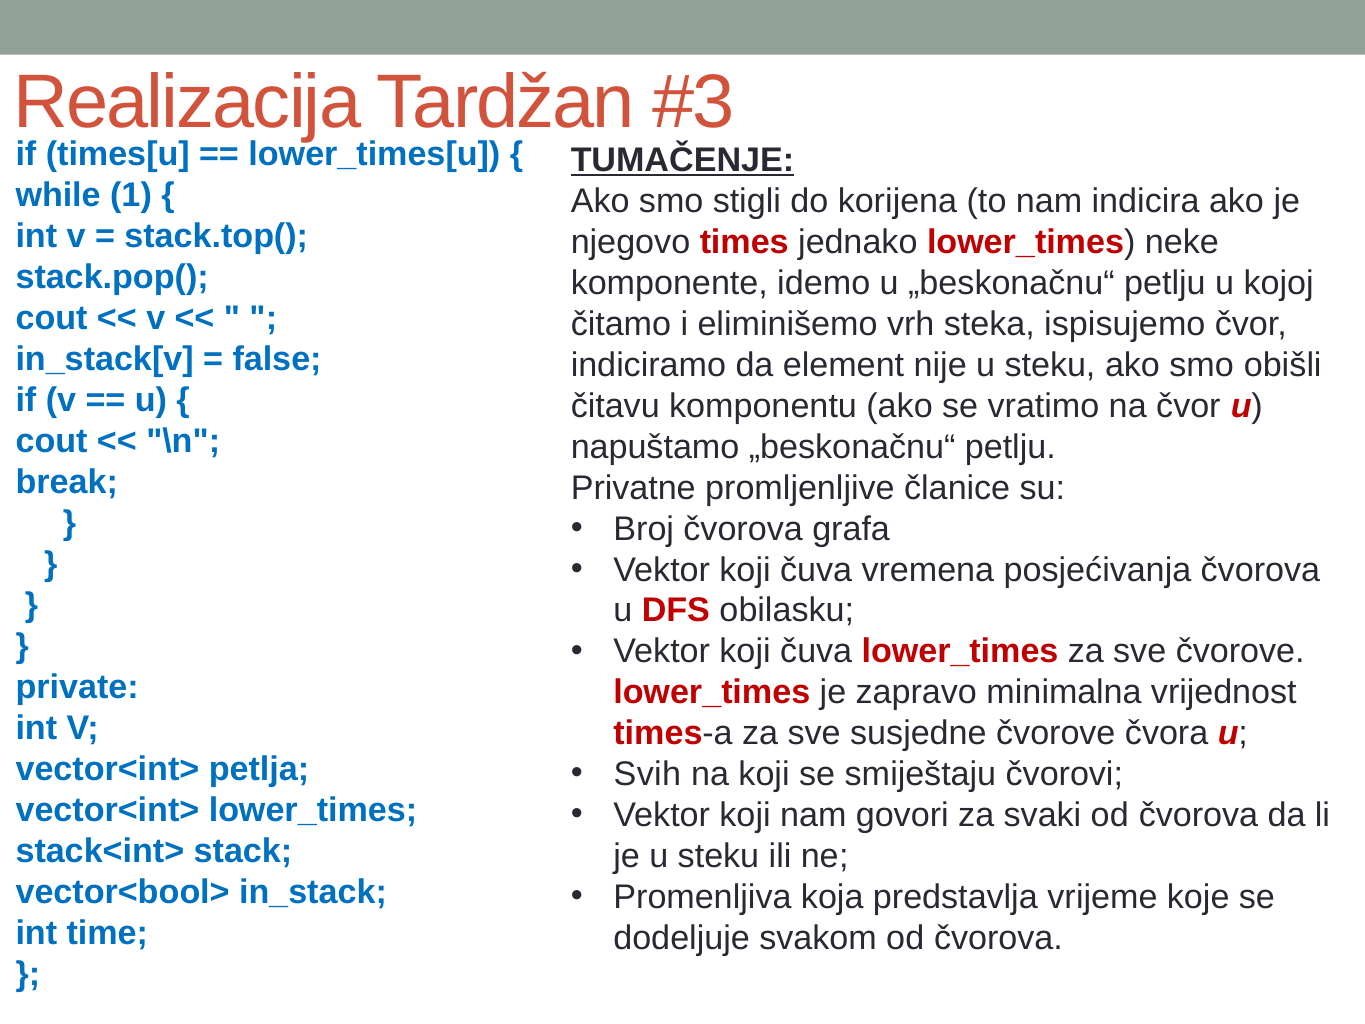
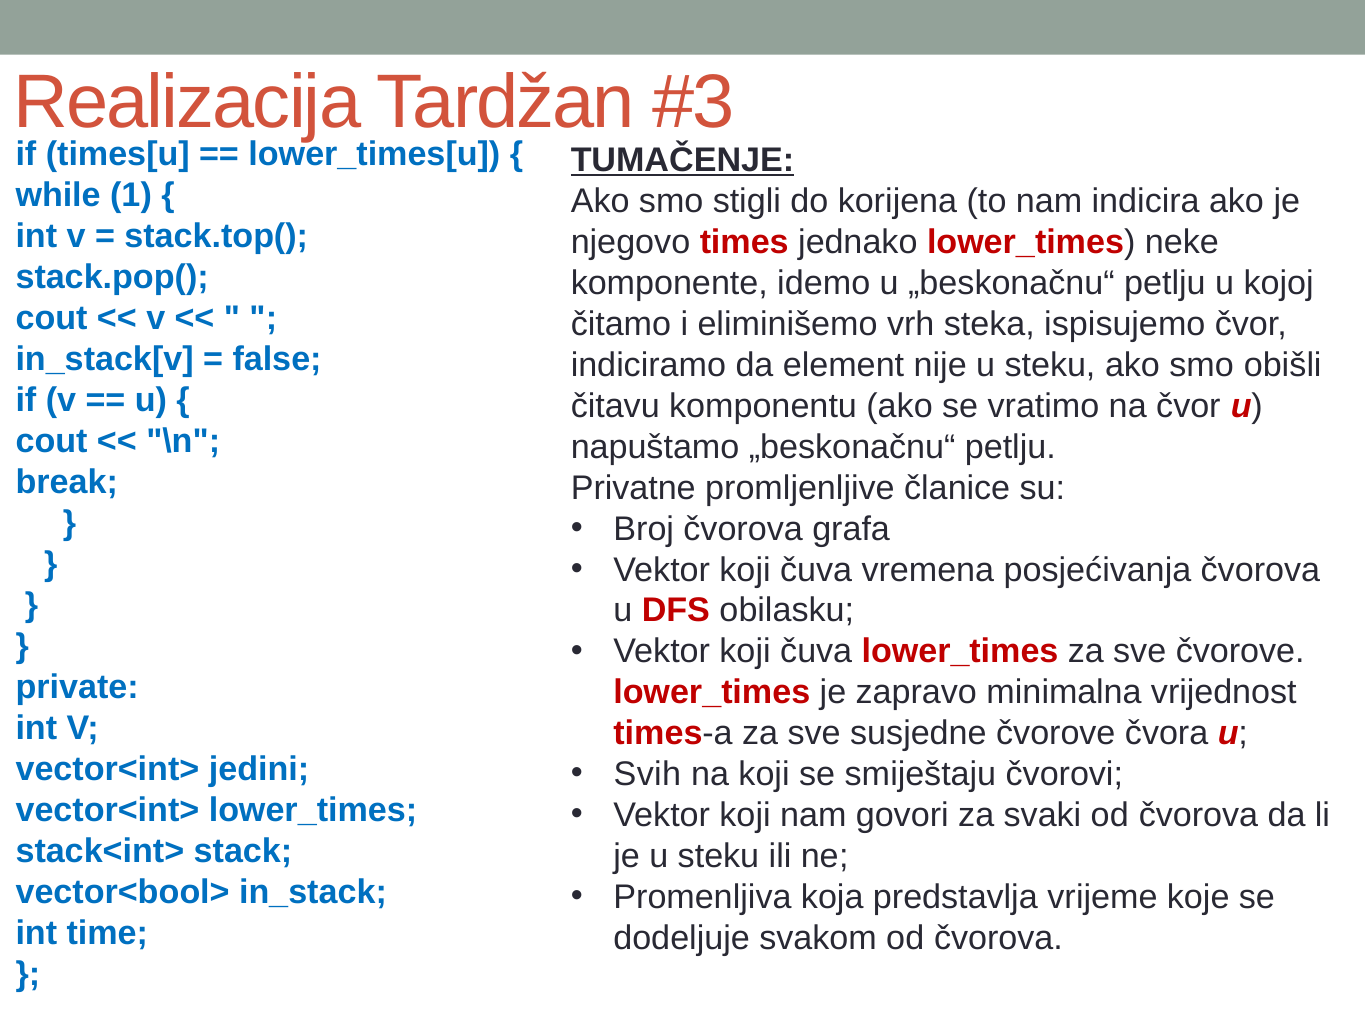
petlja: petlja -> jedini (259, 769)
